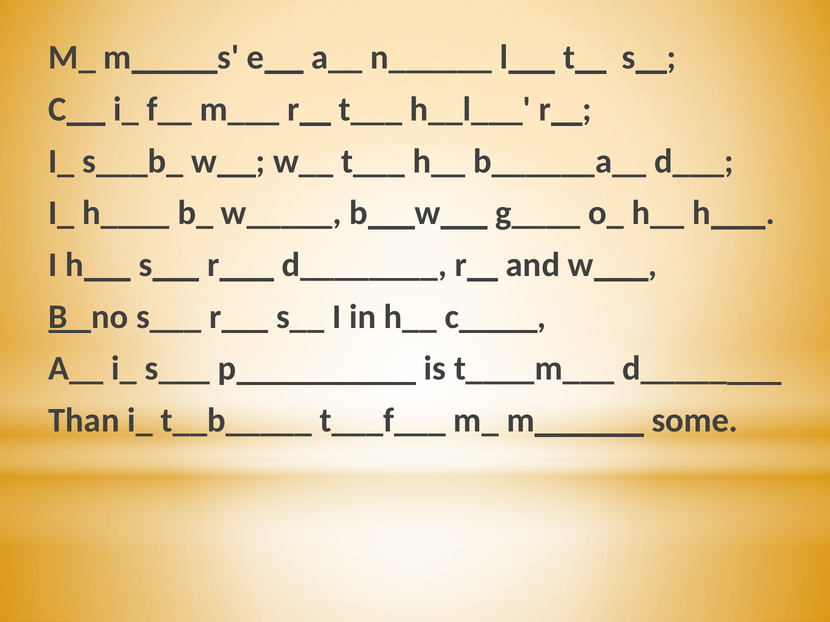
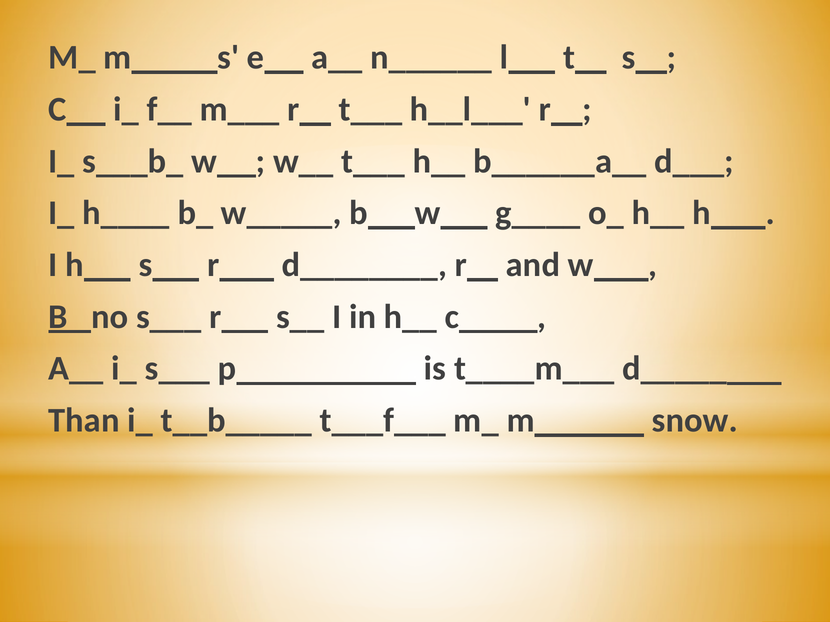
some: some -> snow (695, 421)
